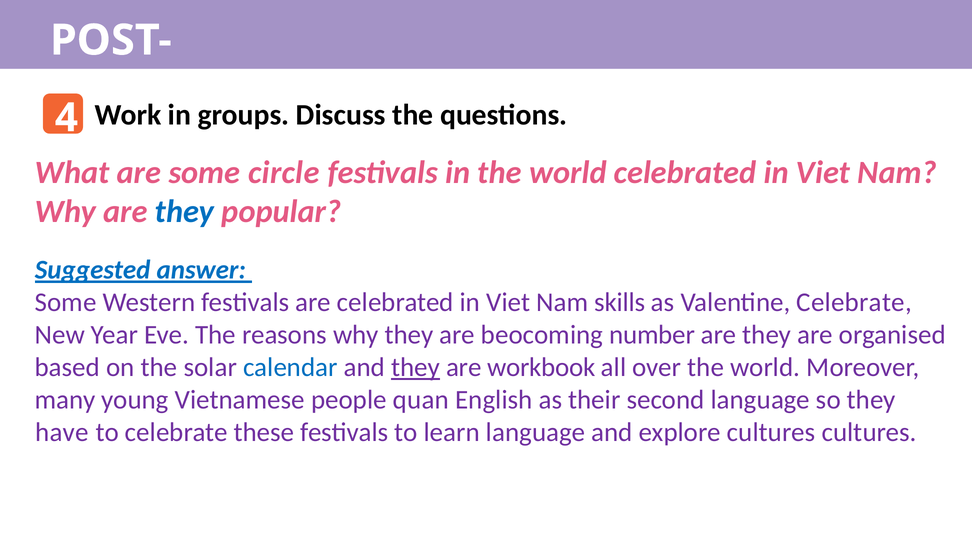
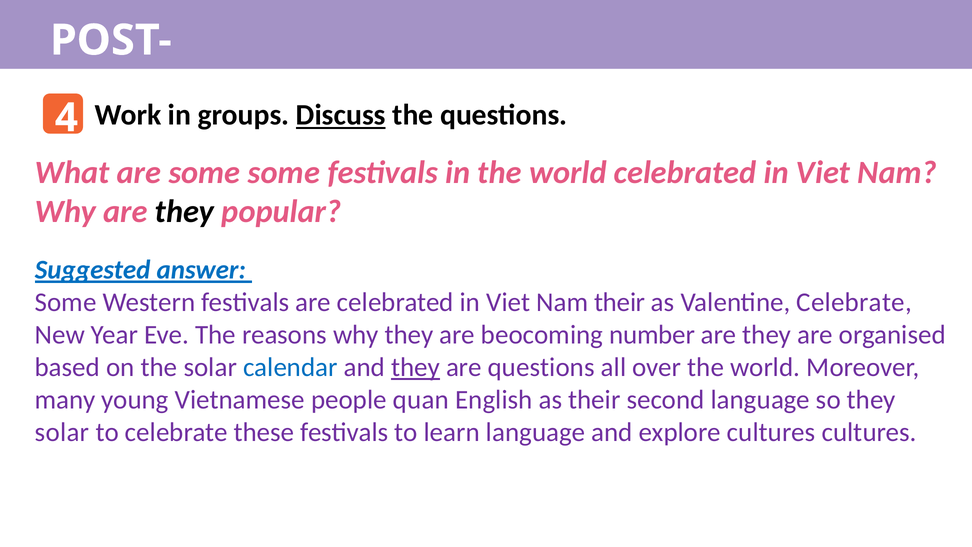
Discuss underline: none -> present (341, 115)
some circle: circle -> some (284, 173)
they colour: blue -> black (185, 212)
Nam skills: skills -> their (620, 302)
are workbook: workbook -> questions (541, 367)
have: have -> solar (62, 432)
